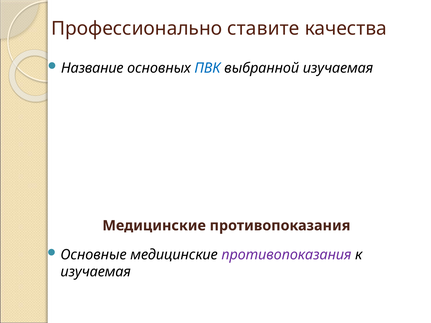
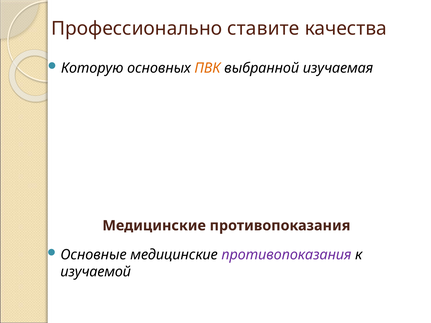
Название: Название -> Которую (92, 68)
ПВК colour: blue -> orange (207, 68)
изучаемая: изучаемая -> изучаемой (96, 272)
